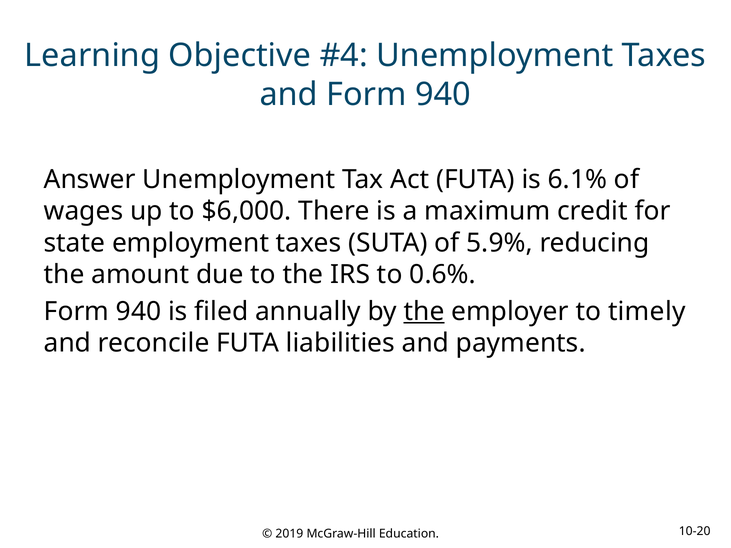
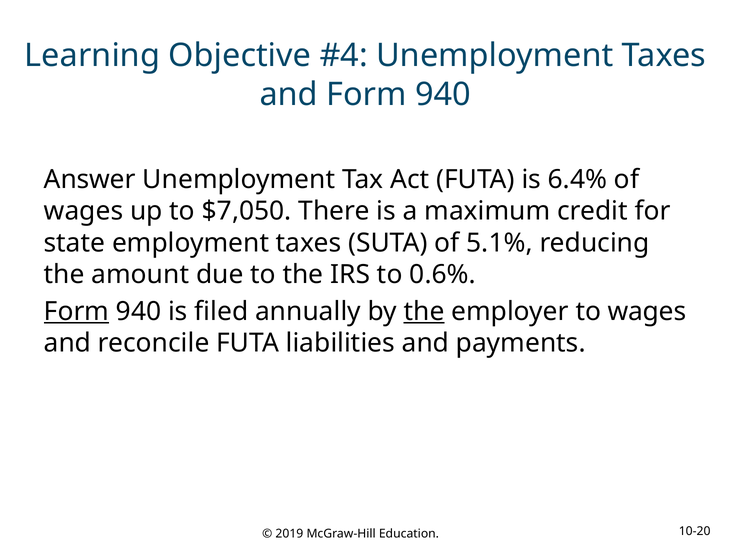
6.1%: 6.1% -> 6.4% (578, 180)
$6,000: $6,000 -> $7,050 (247, 211)
5.9%: 5.9% -> 5.1% (500, 243)
Form underline: none -> present (76, 312)
to timely: timely -> wages (647, 312)
